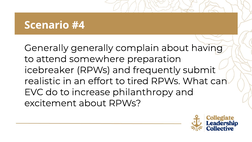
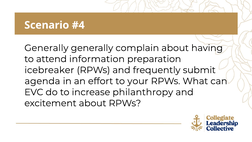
somewhere: somewhere -> information (97, 59)
realistic: realistic -> agenda (42, 81)
tired: tired -> your (138, 81)
